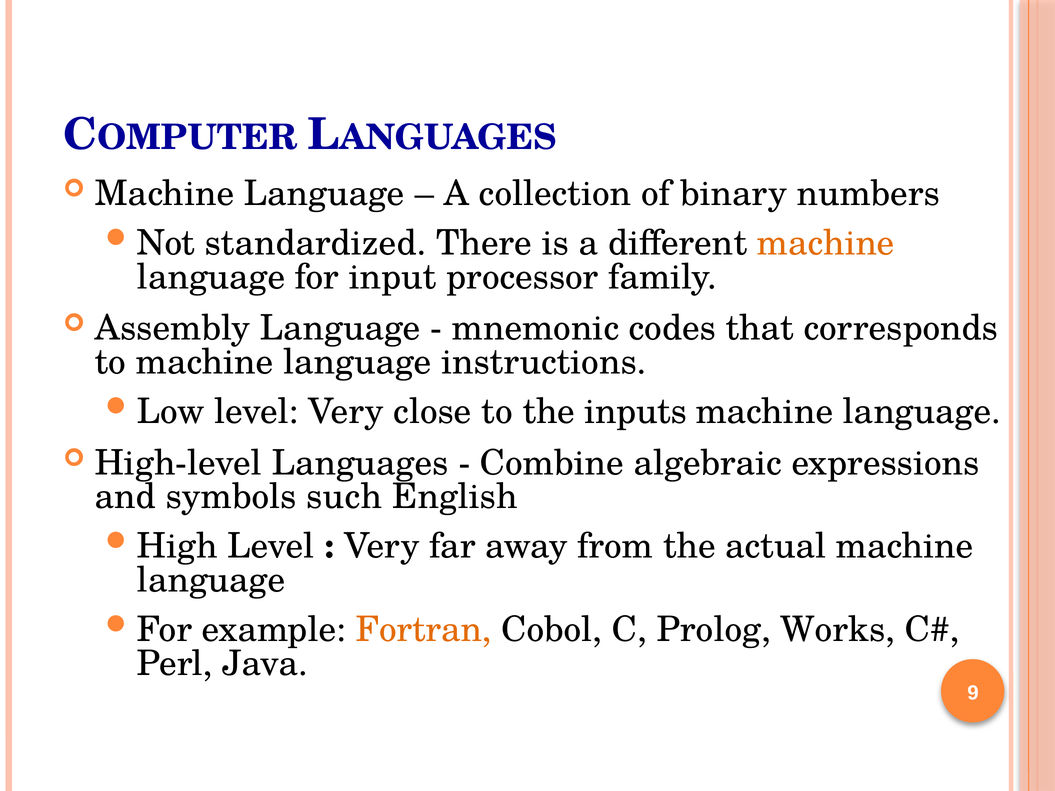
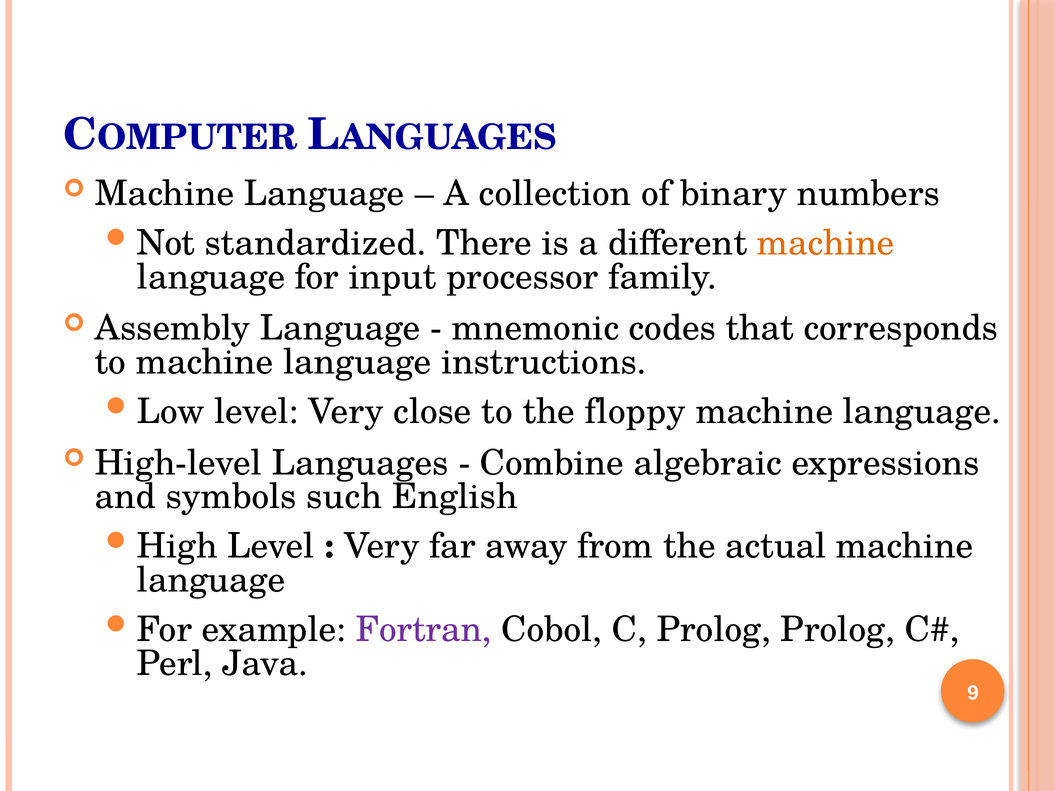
inputs: inputs -> floppy (635, 412)
Fortran colour: orange -> purple (424, 630)
Prolog Works: Works -> Prolog (838, 630)
